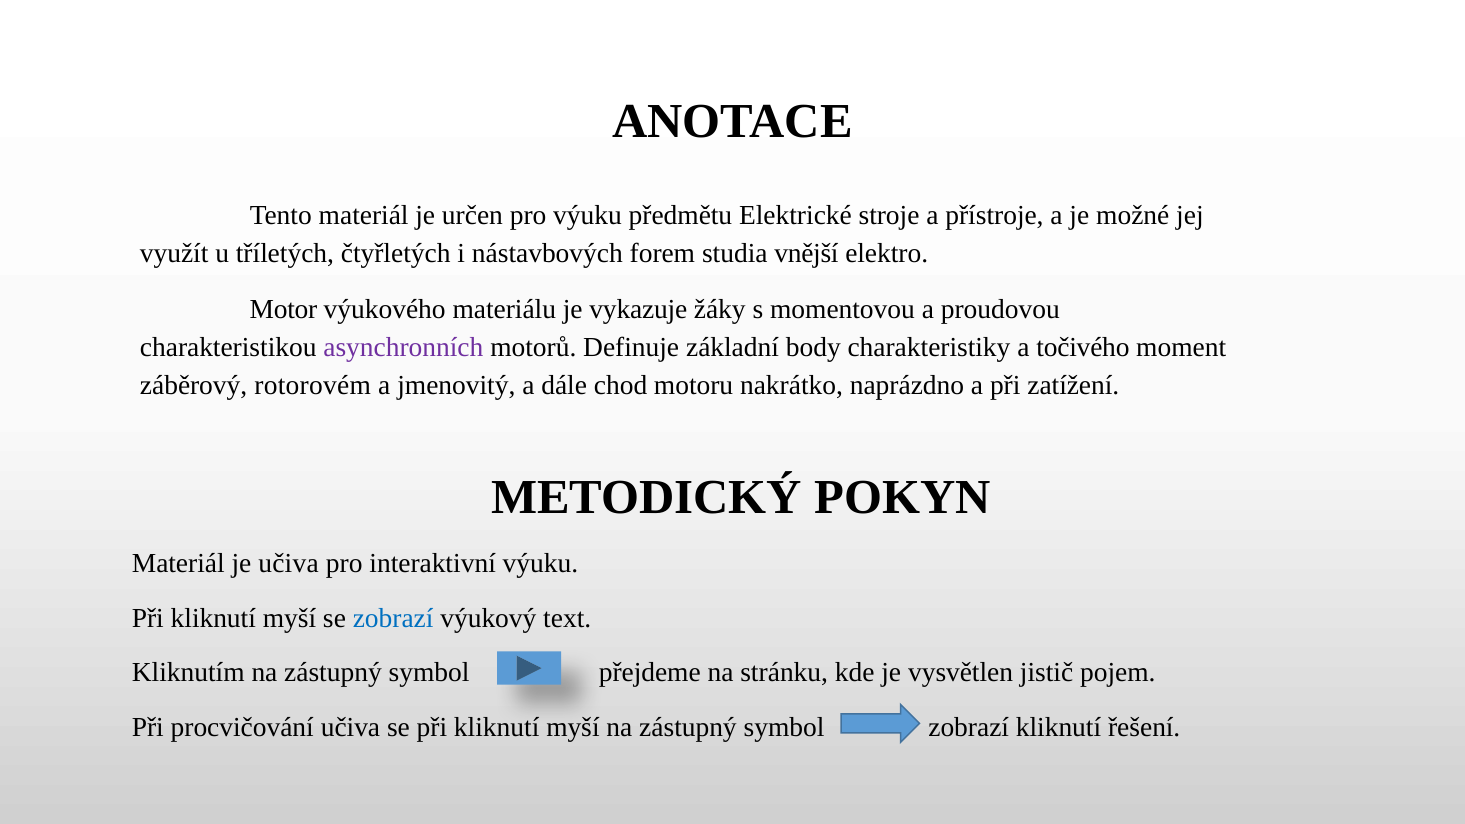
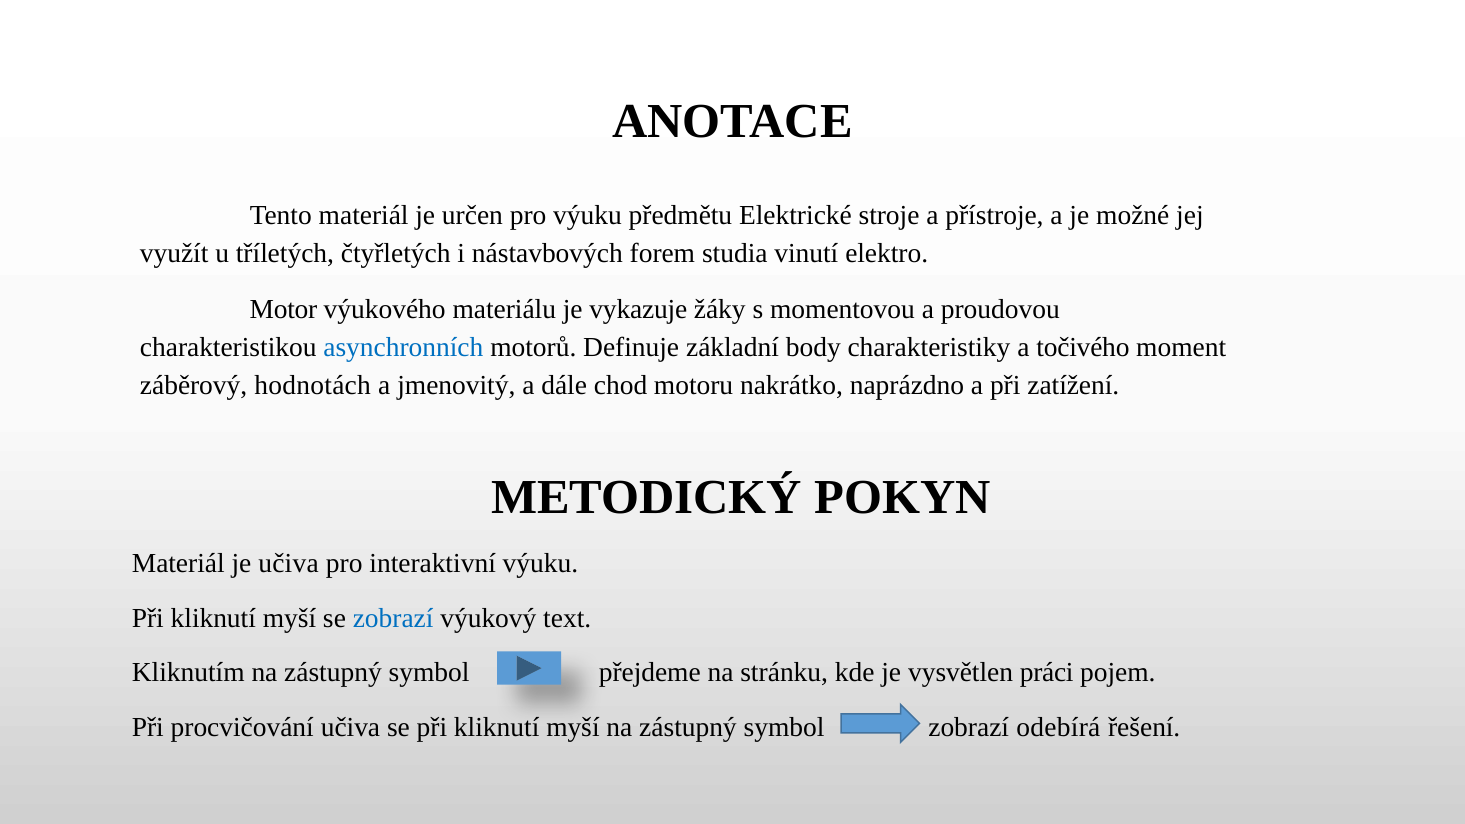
vnější: vnější -> vinutí (806, 253)
asynchronních colour: purple -> blue (403, 347)
rotorovém: rotorovém -> hodnotách (313, 385)
jistič: jistič -> práci (1047, 673)
zobrazí kliknutí: kliknutí -> odebírá (1058, 727)
